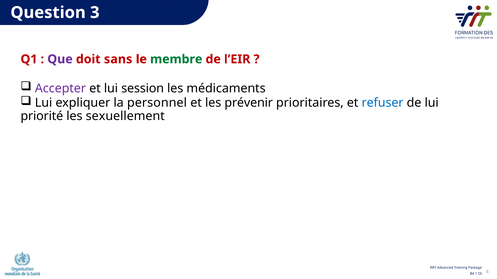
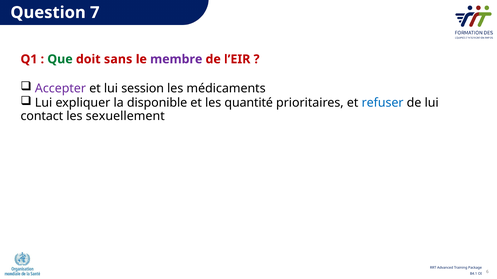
3: 3 -> 7 (95, 13)
Que colour: purple -> green (60, 59)
membre colour: green -> purple (176, 59)
personnel: personnel -> disponible (157, 103)
prévenir: prévenir -> quantité (249, 103)
priorité: priorité -> contact (42, 116)
